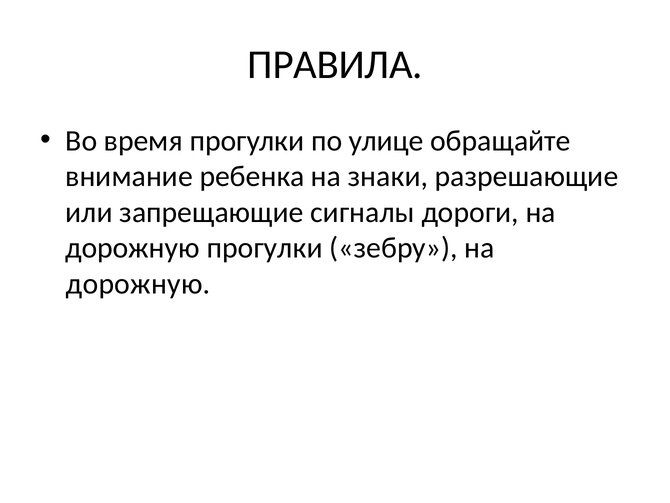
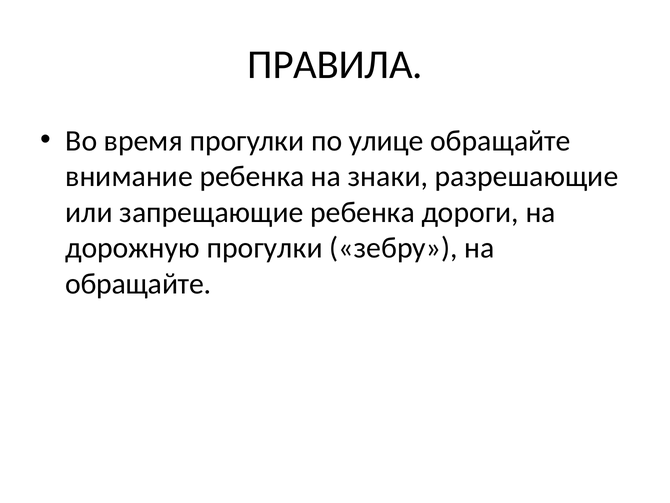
запрещающие сигналы: сигналы -> ребенка (363, 212)
дорожную: дорожную -> обращайте (138, 284)
